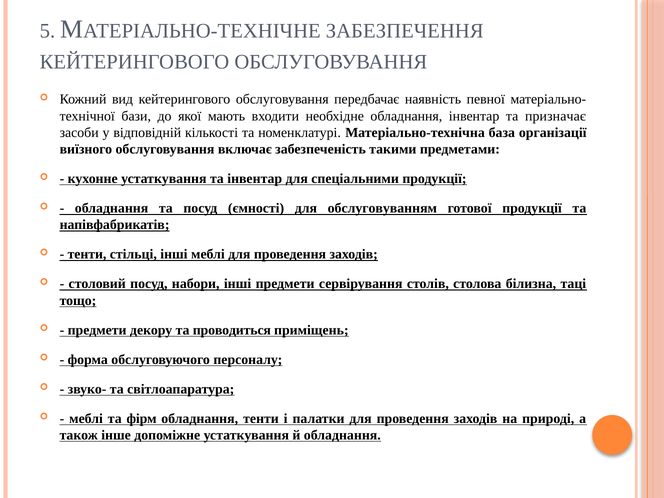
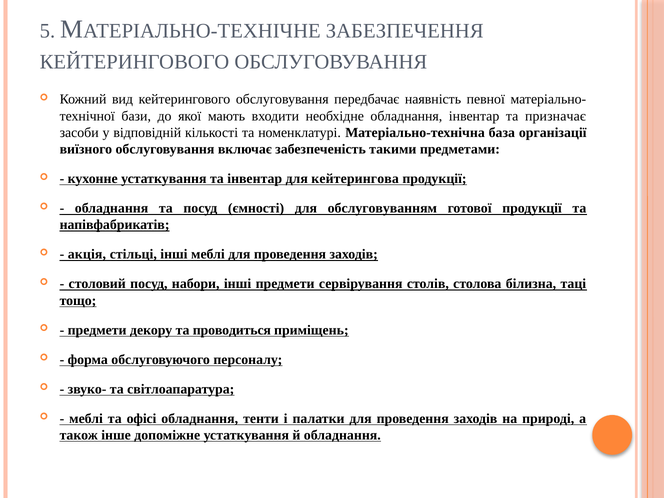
спеціальними: спеціальними -> кейтерингова (355, 179)
тенти: тенти -> акція (87, 254)
фірм: фірм -> офісі (142, 419)
